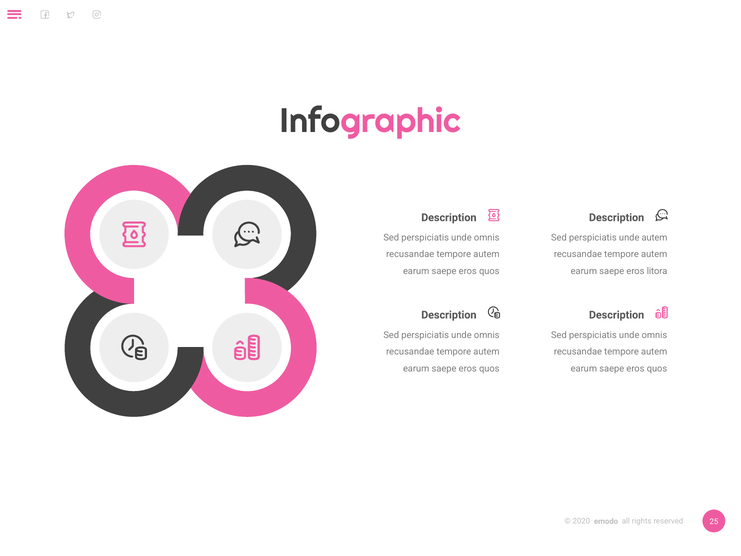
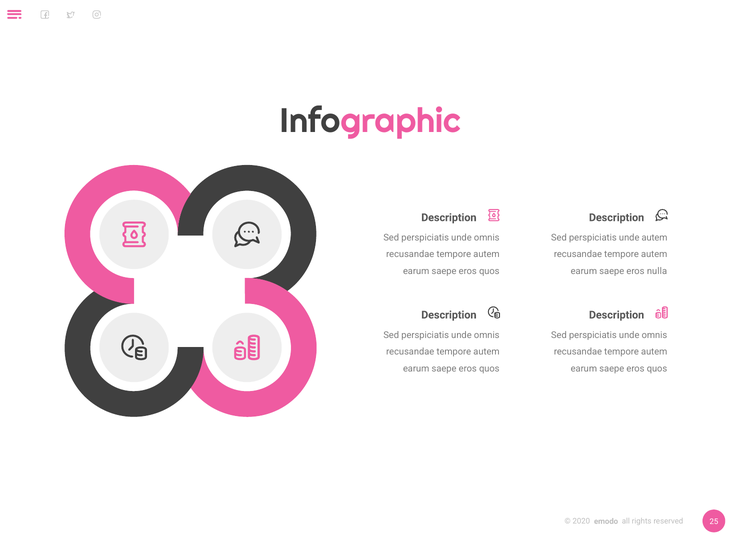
litora: litora -> nulla (657, 271)
